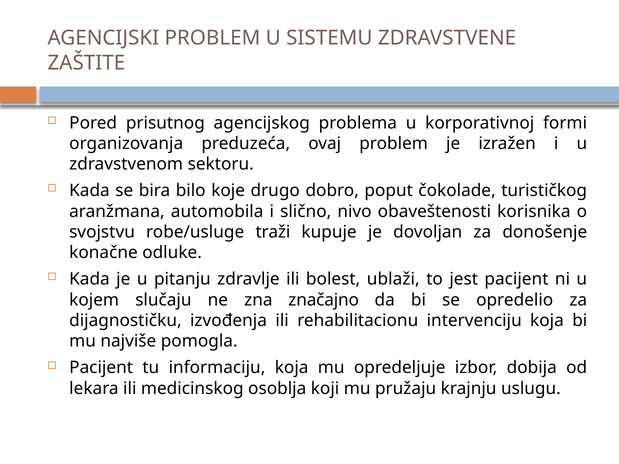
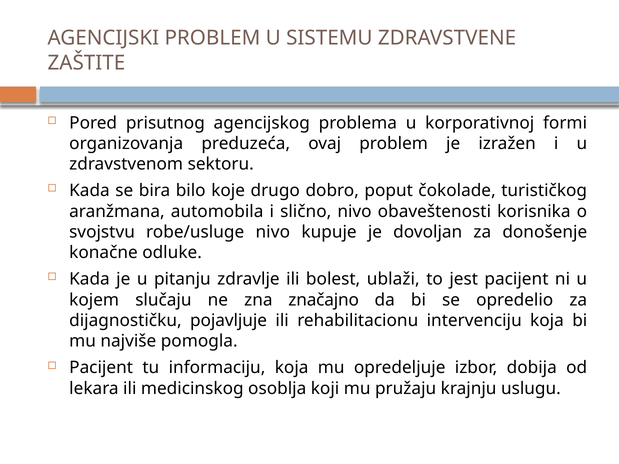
robe/usluge traži: traži -> nivo (273, 232)
izvođenja: izvođenja -> pojavljuje (229, 321)
